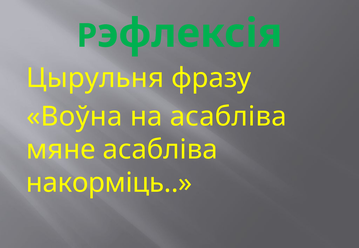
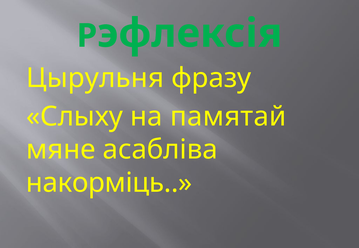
Воўна: Воўна -> Слыху (75, 117)
на асабліва: асабліва -> памятай (228, 117)
